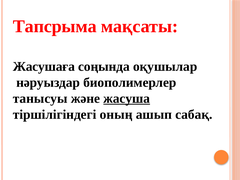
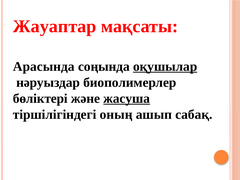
Тапсрыма: Тапсрыма -> Жауаптар (55, 26)
Жасушаға: Жасушаға -> Арасында (44, 66)
оқушылар underline: none -> present (165, 66)
танысуы: танысуы -> бөліктері (40, 98)
